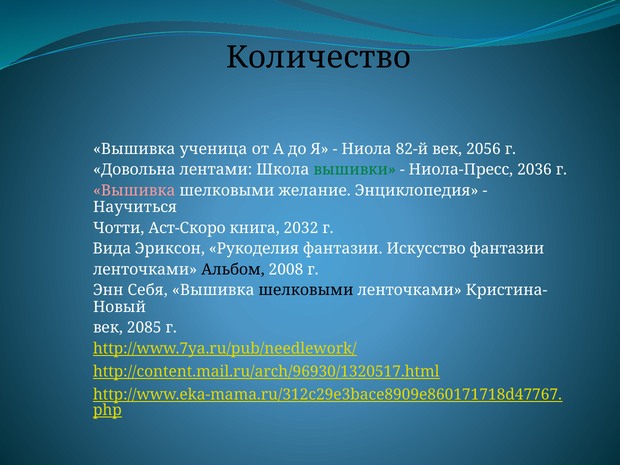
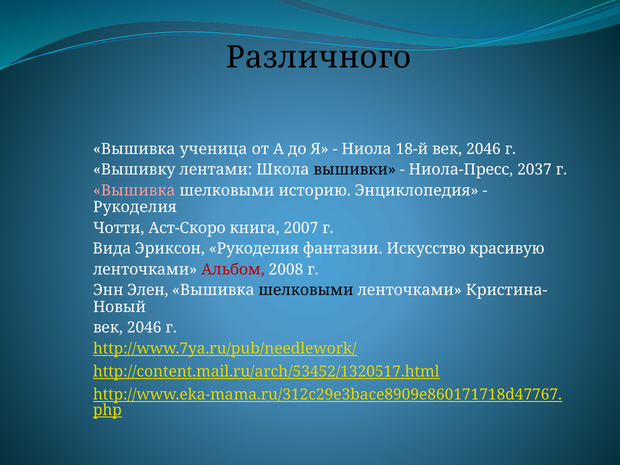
Количество: Количество -> Различного (319, 58)
82-й: 82-й -> 18-й (412, 149)
2056: 2056 -> 2046 (483, 149)
Довольна: Довольна -> Вышивку (134, 170)
вышивки colour: green -> black (355, 170)
2036: 2036 -> 2037 (534, 170)
желание: желание -> историю (315, 191)
Научиться: Научиться -> Рукоделия (135, 207)
2032: 2032 -> 2007 (301, 228)
Искусство фантазии: фантазии -> красивую (507, 249)
Альбом colour: black -> red (233, 270)
Себя: Себя -> Элен (148, 290)
2085: 2085 -> 2046 (144, 328)
http://content.mail.ru/arch/96930/1320517.html: http://content.mail.ru/arch/96930/1320517.html -> http://content.mail.ru/arch/53452/1320517.html (266, 372)
